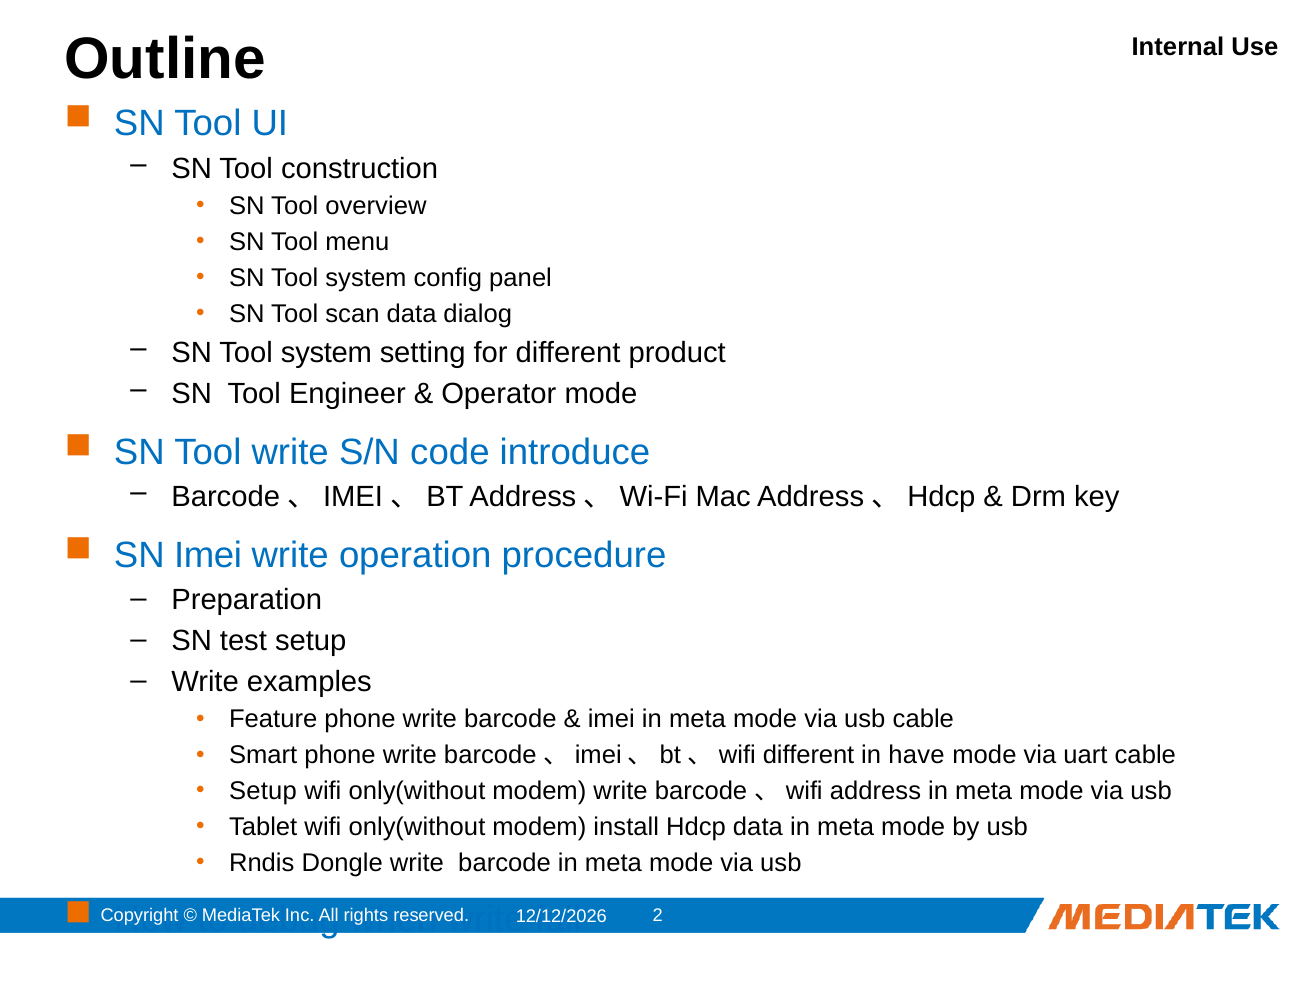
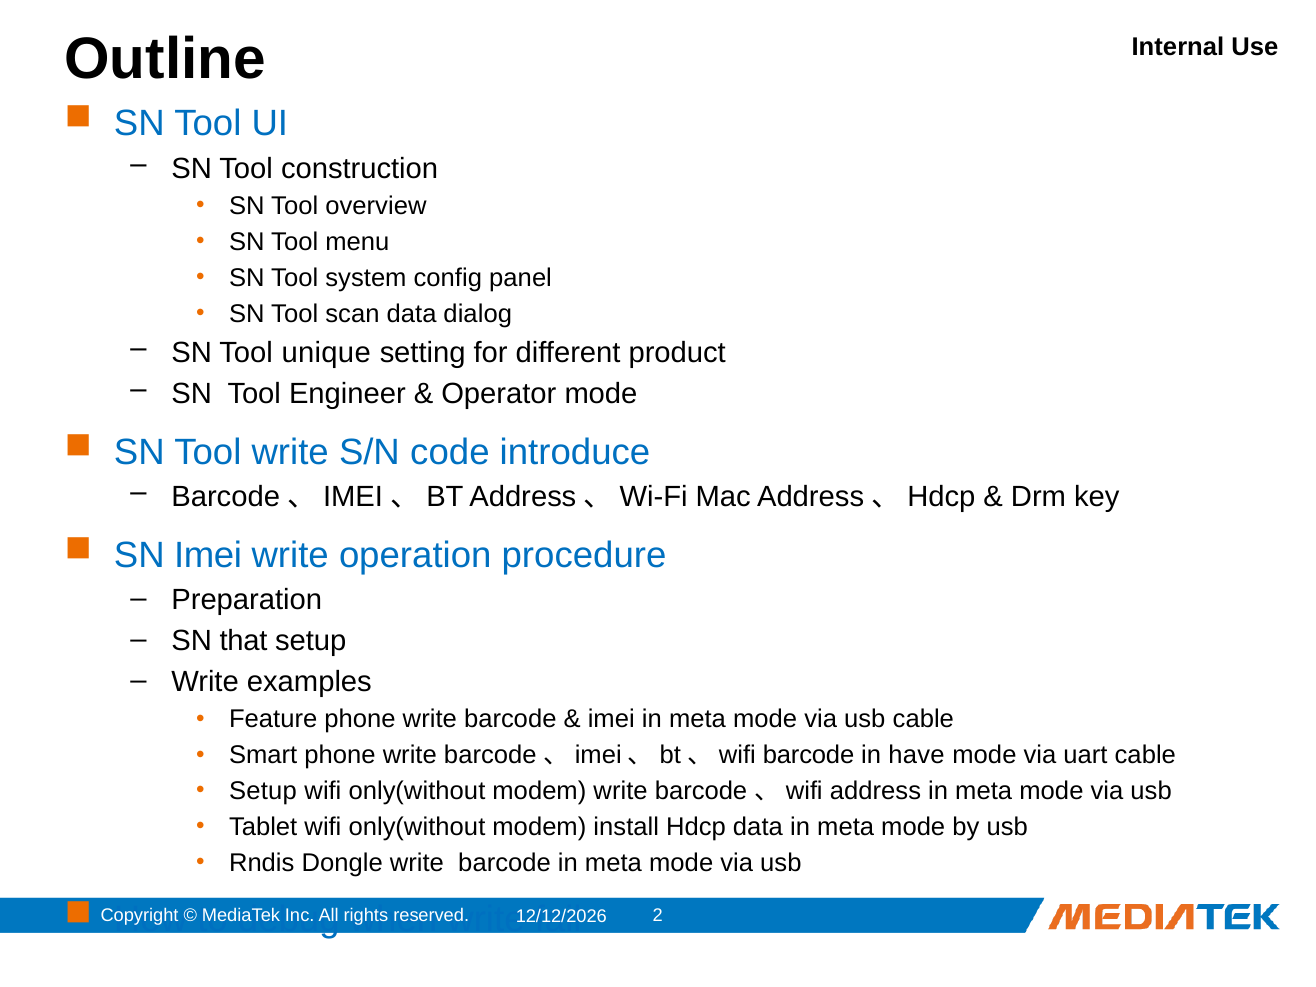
system: system -> unique (326, 353)
test: test -> that (244, 641)
different: different -> barcode (809, 755)
